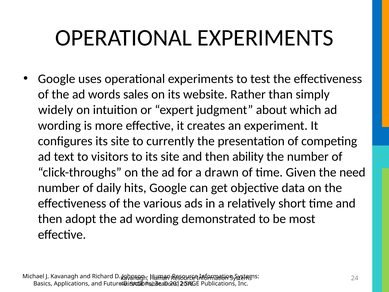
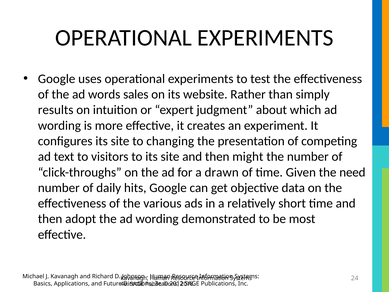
widely: widely -> results (56, 110)
currently: currently -> changing (170, 141)
ability: ability -> might (248, 157)
